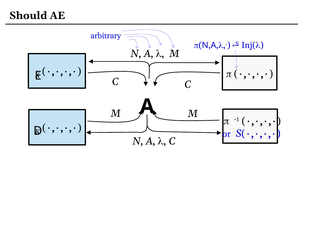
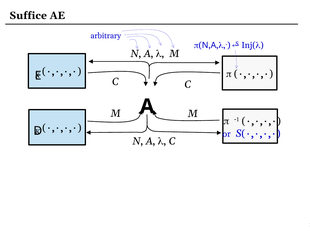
Should: Should -> Suffice (28, 16)
